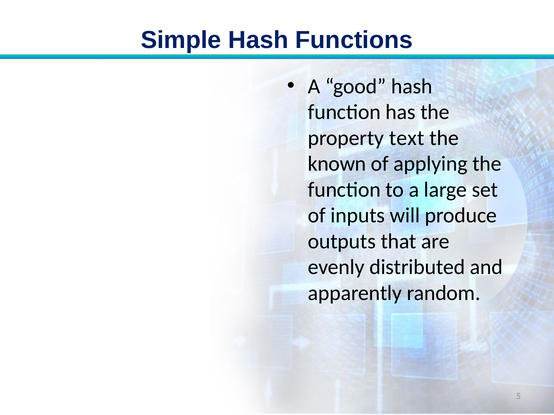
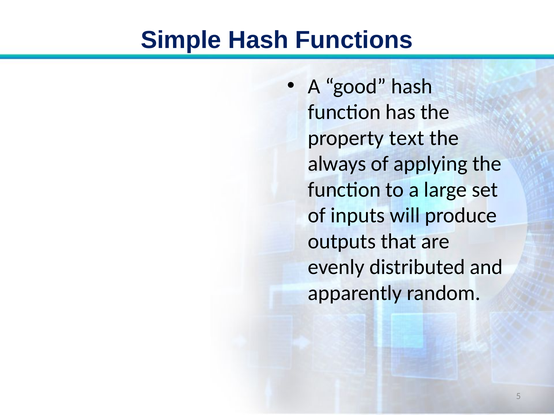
known: known -> always (337, 164)
